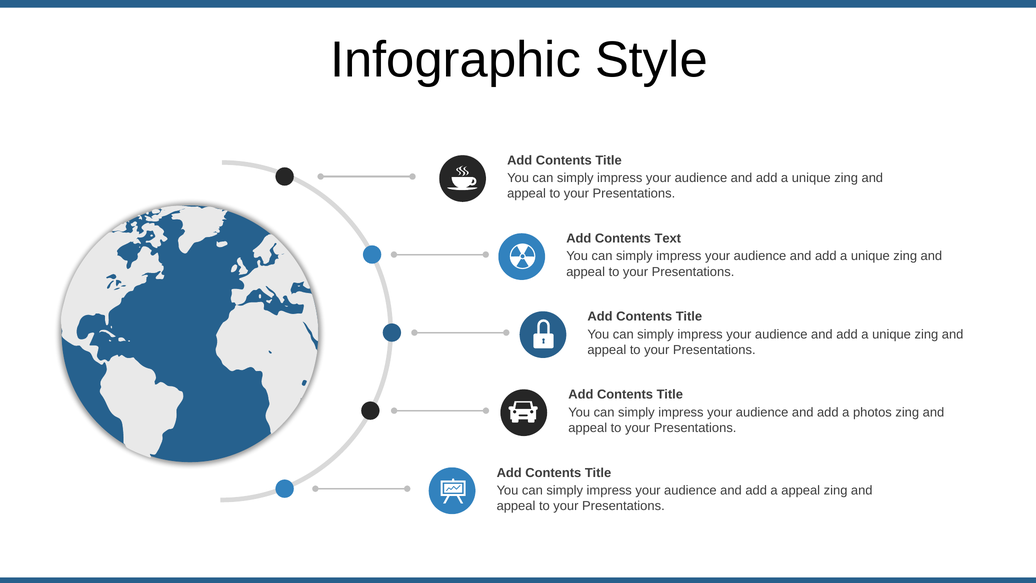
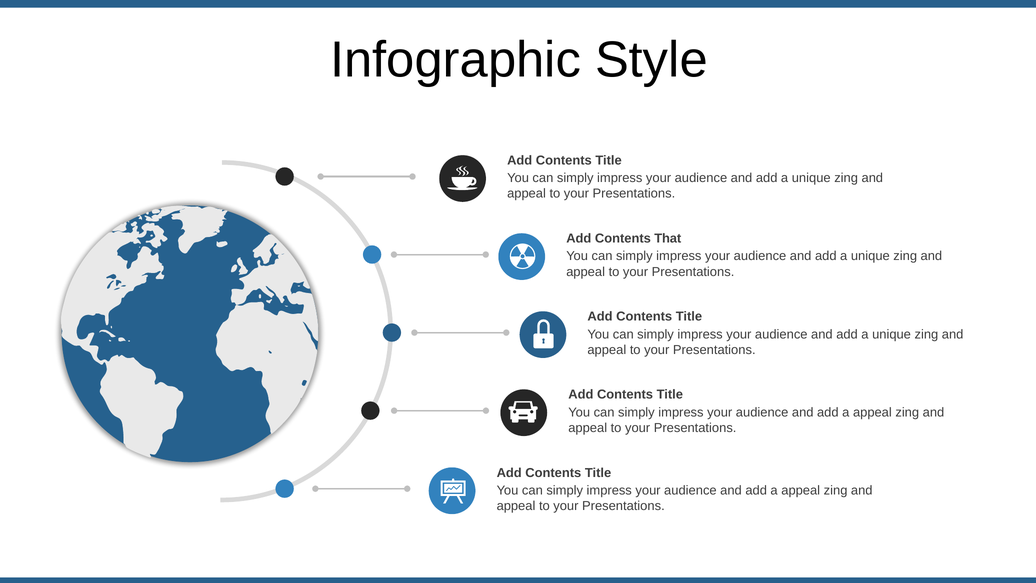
Text: Text -> That (668, 238)
photos: photos -> appeal (872, 412)
